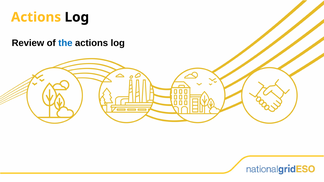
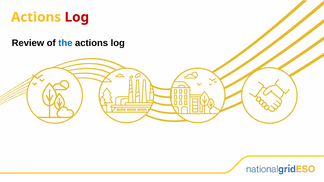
Log colour: black -> red (77, 17)
